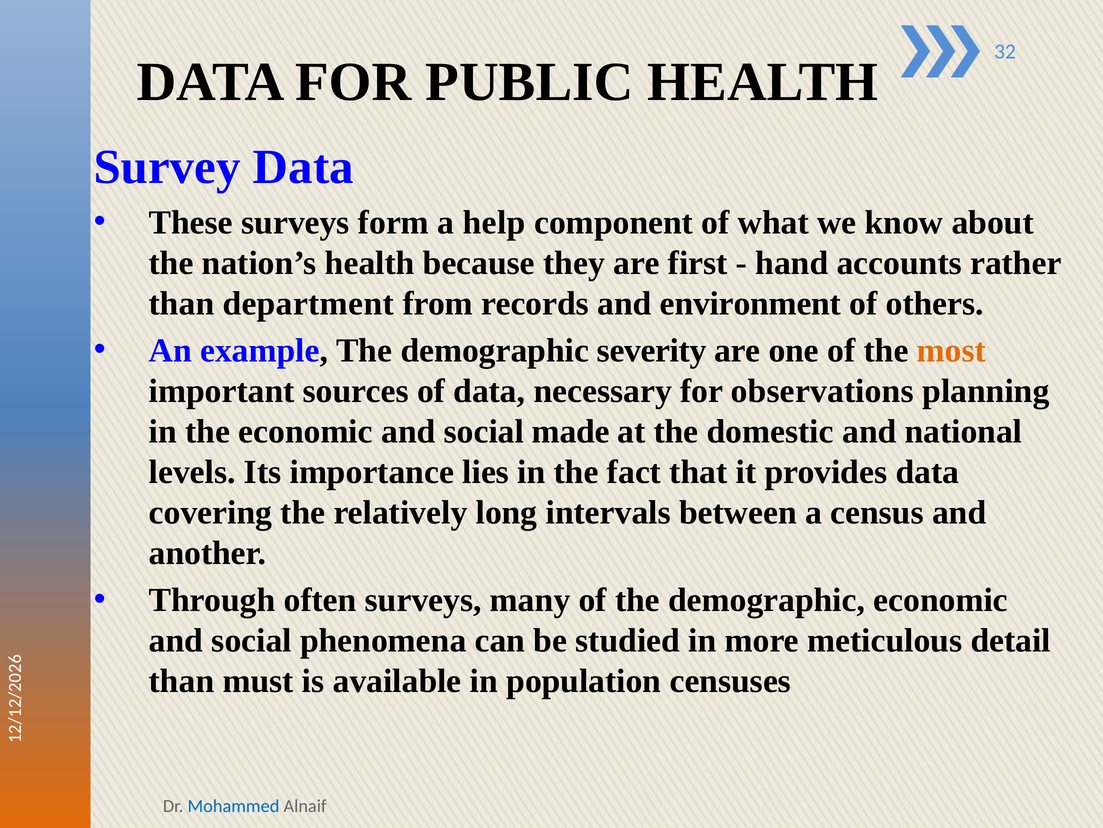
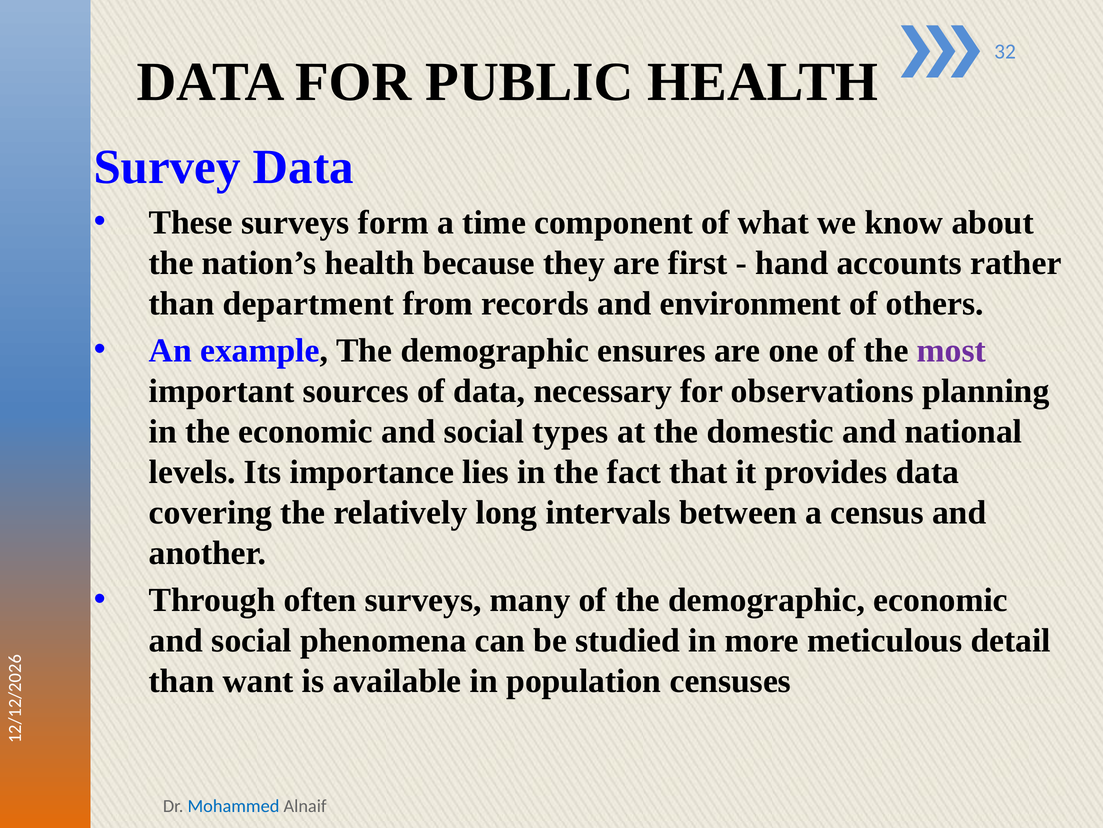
help: help -> time (494, 222)
severity: severity -> ensures (652, 350)
most colour: orange -> purple (951, 350)
made: made -> types (570, 431)
must: must -> want (258, 681)
